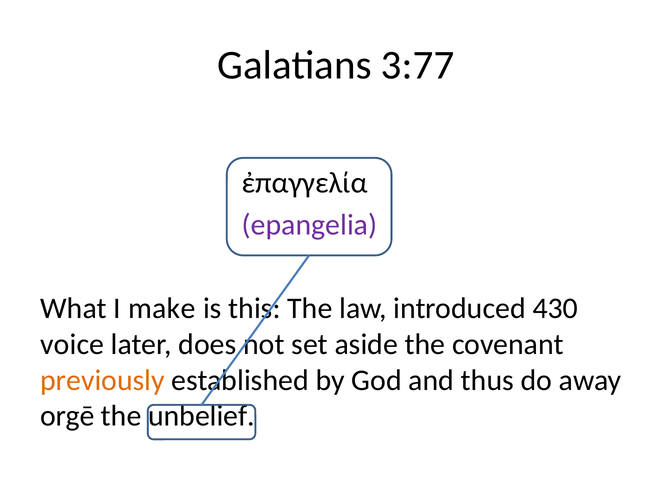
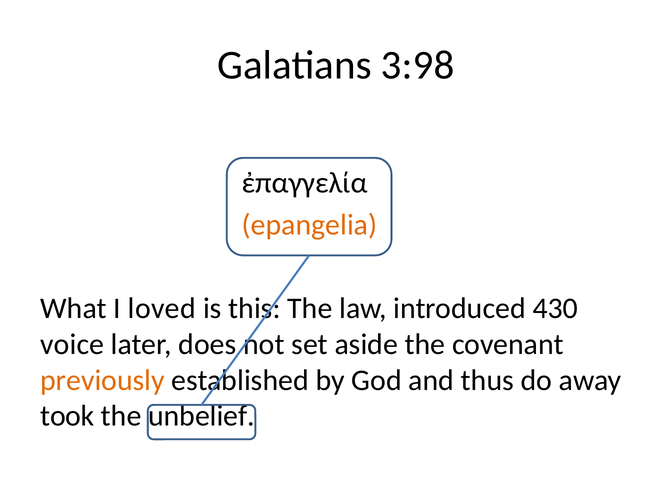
3:77: 3:77 -> 3:98 (418, 65)
epangelia colour: purple -> orange (310, 225)
make: make -> loved (162, 308)
orgē: orgē -> took (67, 416)
